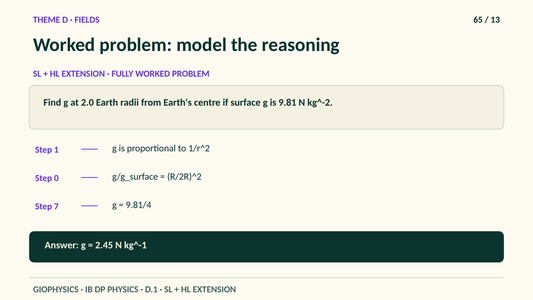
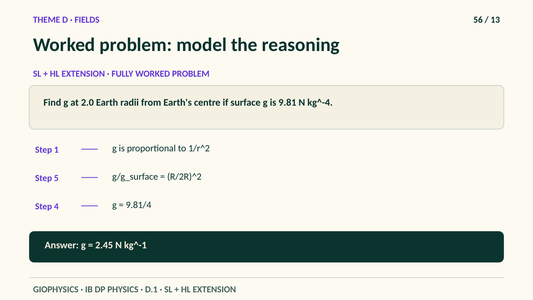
65: 65 -> 56 (478, 20)
kg^-2: kg^-2 -> kg^-4 (320, 102)
0: 0 -> 5 (56, 178)
7: 7 -> 4 (56, 206)
